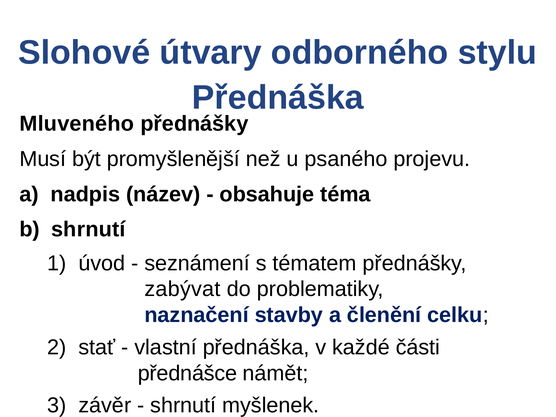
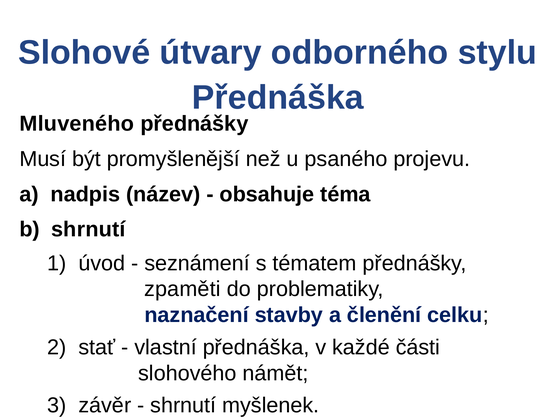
zabývat: zabývat -> zpaměti (182, 289)
přednášce: přednášce -> slohového (187, 373)
